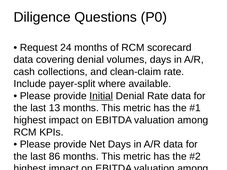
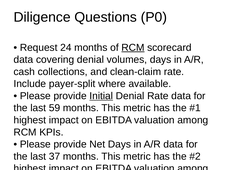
RCM underline: none -> present (133, 48)
13: 13 -> 59 (55, 108)
86: 86 -> 37 (55, 157)
